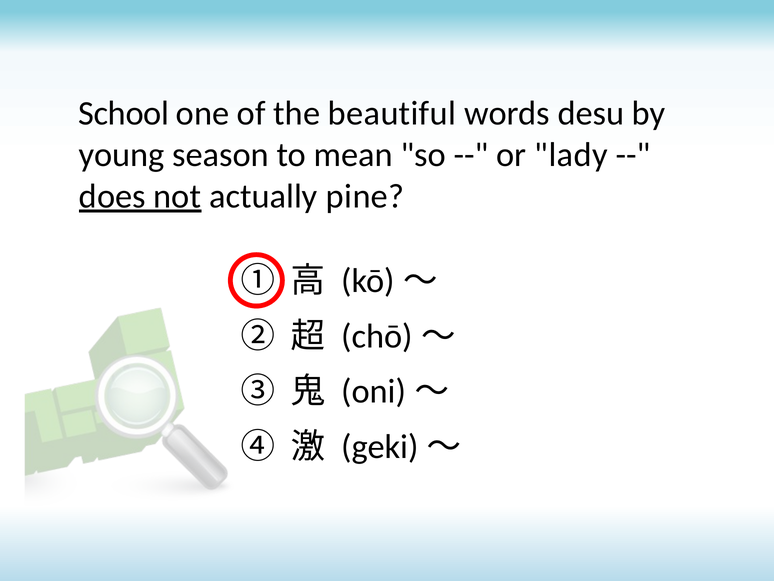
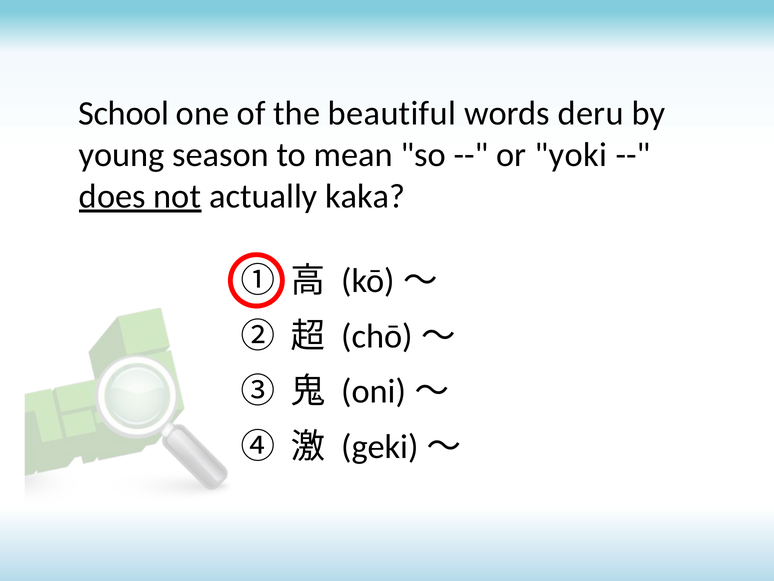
desu: desu -> deru (591, 113)
lady: lady -> yoki (571, 155)
pine: pine -> kaka (365, 196)
